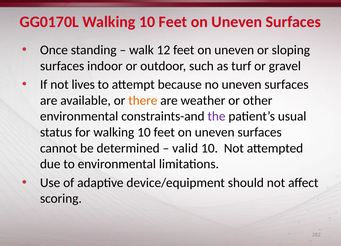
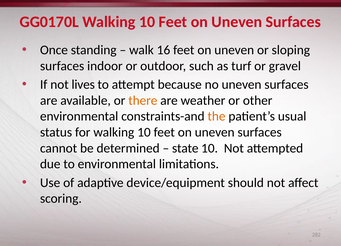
12: 12 -> 16 (164, 50)
the colour: purple -> orange (216, 116)
valid: valid -> state (185, 148)
